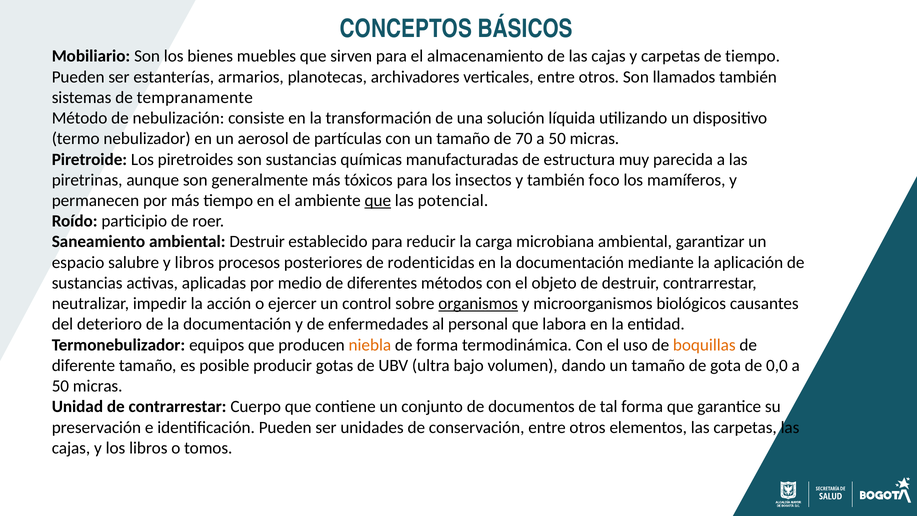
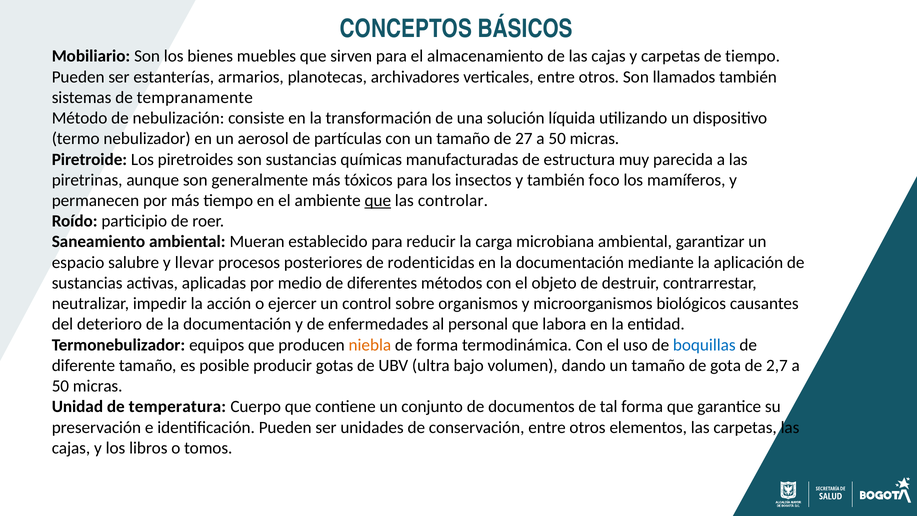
70: 70 -> 27 (524, 139)
potencial: potencial -> controlar (453, 201)
ambiental Destruir: Destruir -> Mueran (257, 242)
y libros: libros -> llevar (194, 262)
organismos underline: present -> none (478, 304)
boquillas colour: orange -> blue (704, 345)
0,0: 0,0 -> 2,7 (777, 365)
de contrarrestar: contrarrestar -> temperatura (177, 407)
